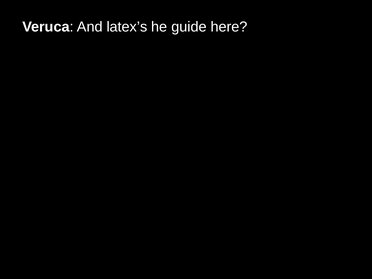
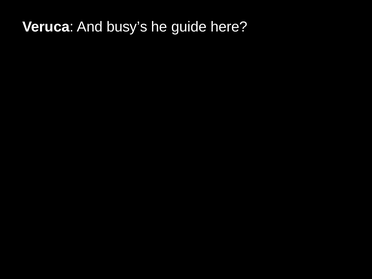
latex’s: latex’s -> busy’s (127, 27)
